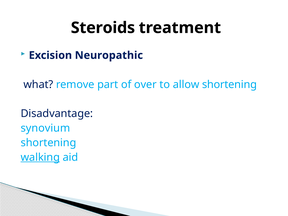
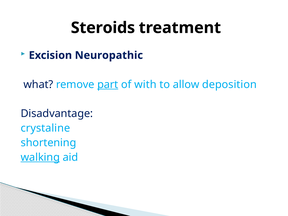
part underline: none -> present (108, 84)
over: over -> with (145, 84)
allow shortening: shortening -> deposition (229, 84)
synovium: synovium -> crystaline (45, 128)
